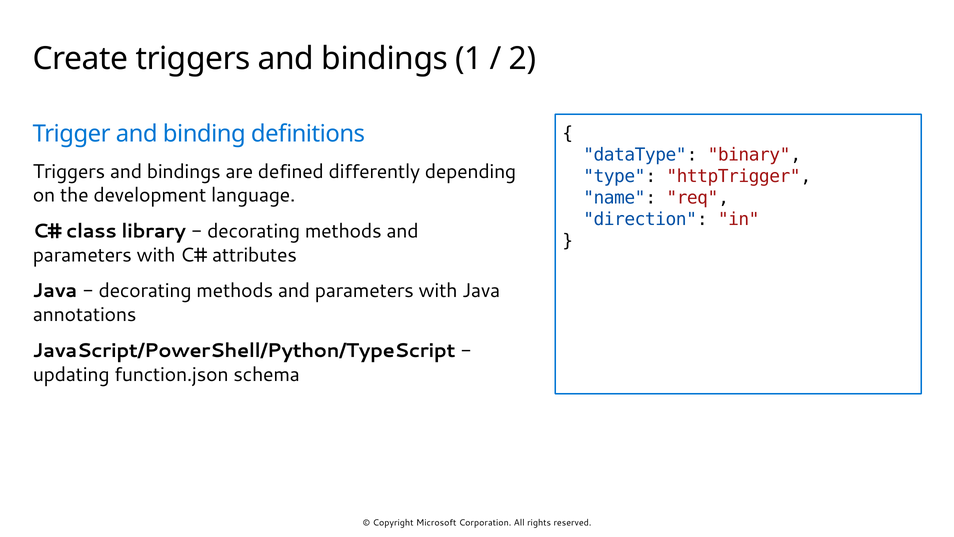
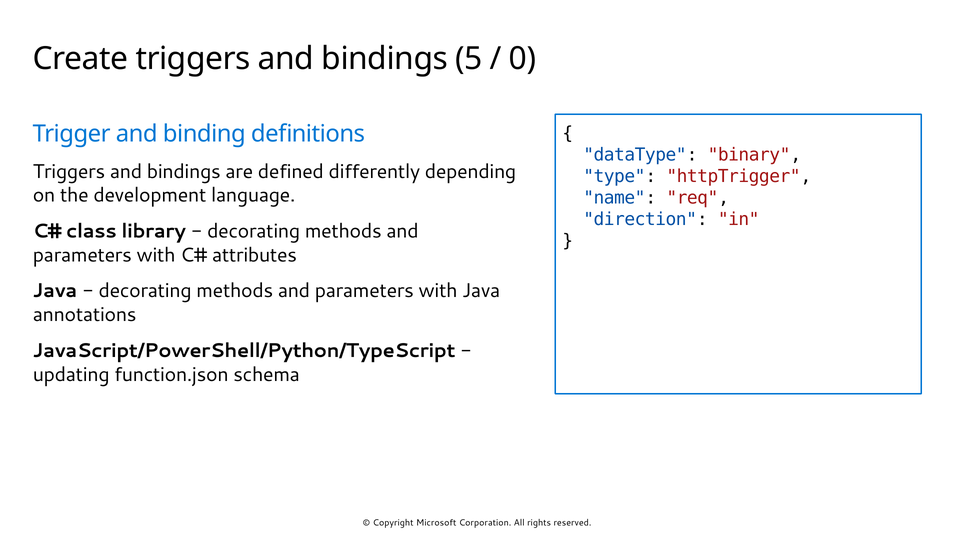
1: 1 -> 5 (469, 59)
2: 2 -> 0 (523, 59)
